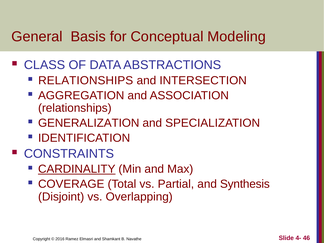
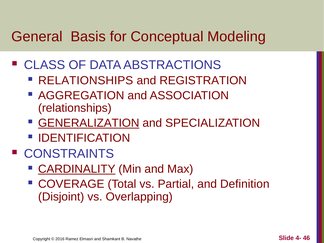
INTERSECTION: INTERSECTION -> REGISTRATION (203, 81)
GENERALIZATION underline: none -> present (89, 123)
Synthesis: Synthesis -> Definition (245, 184)
